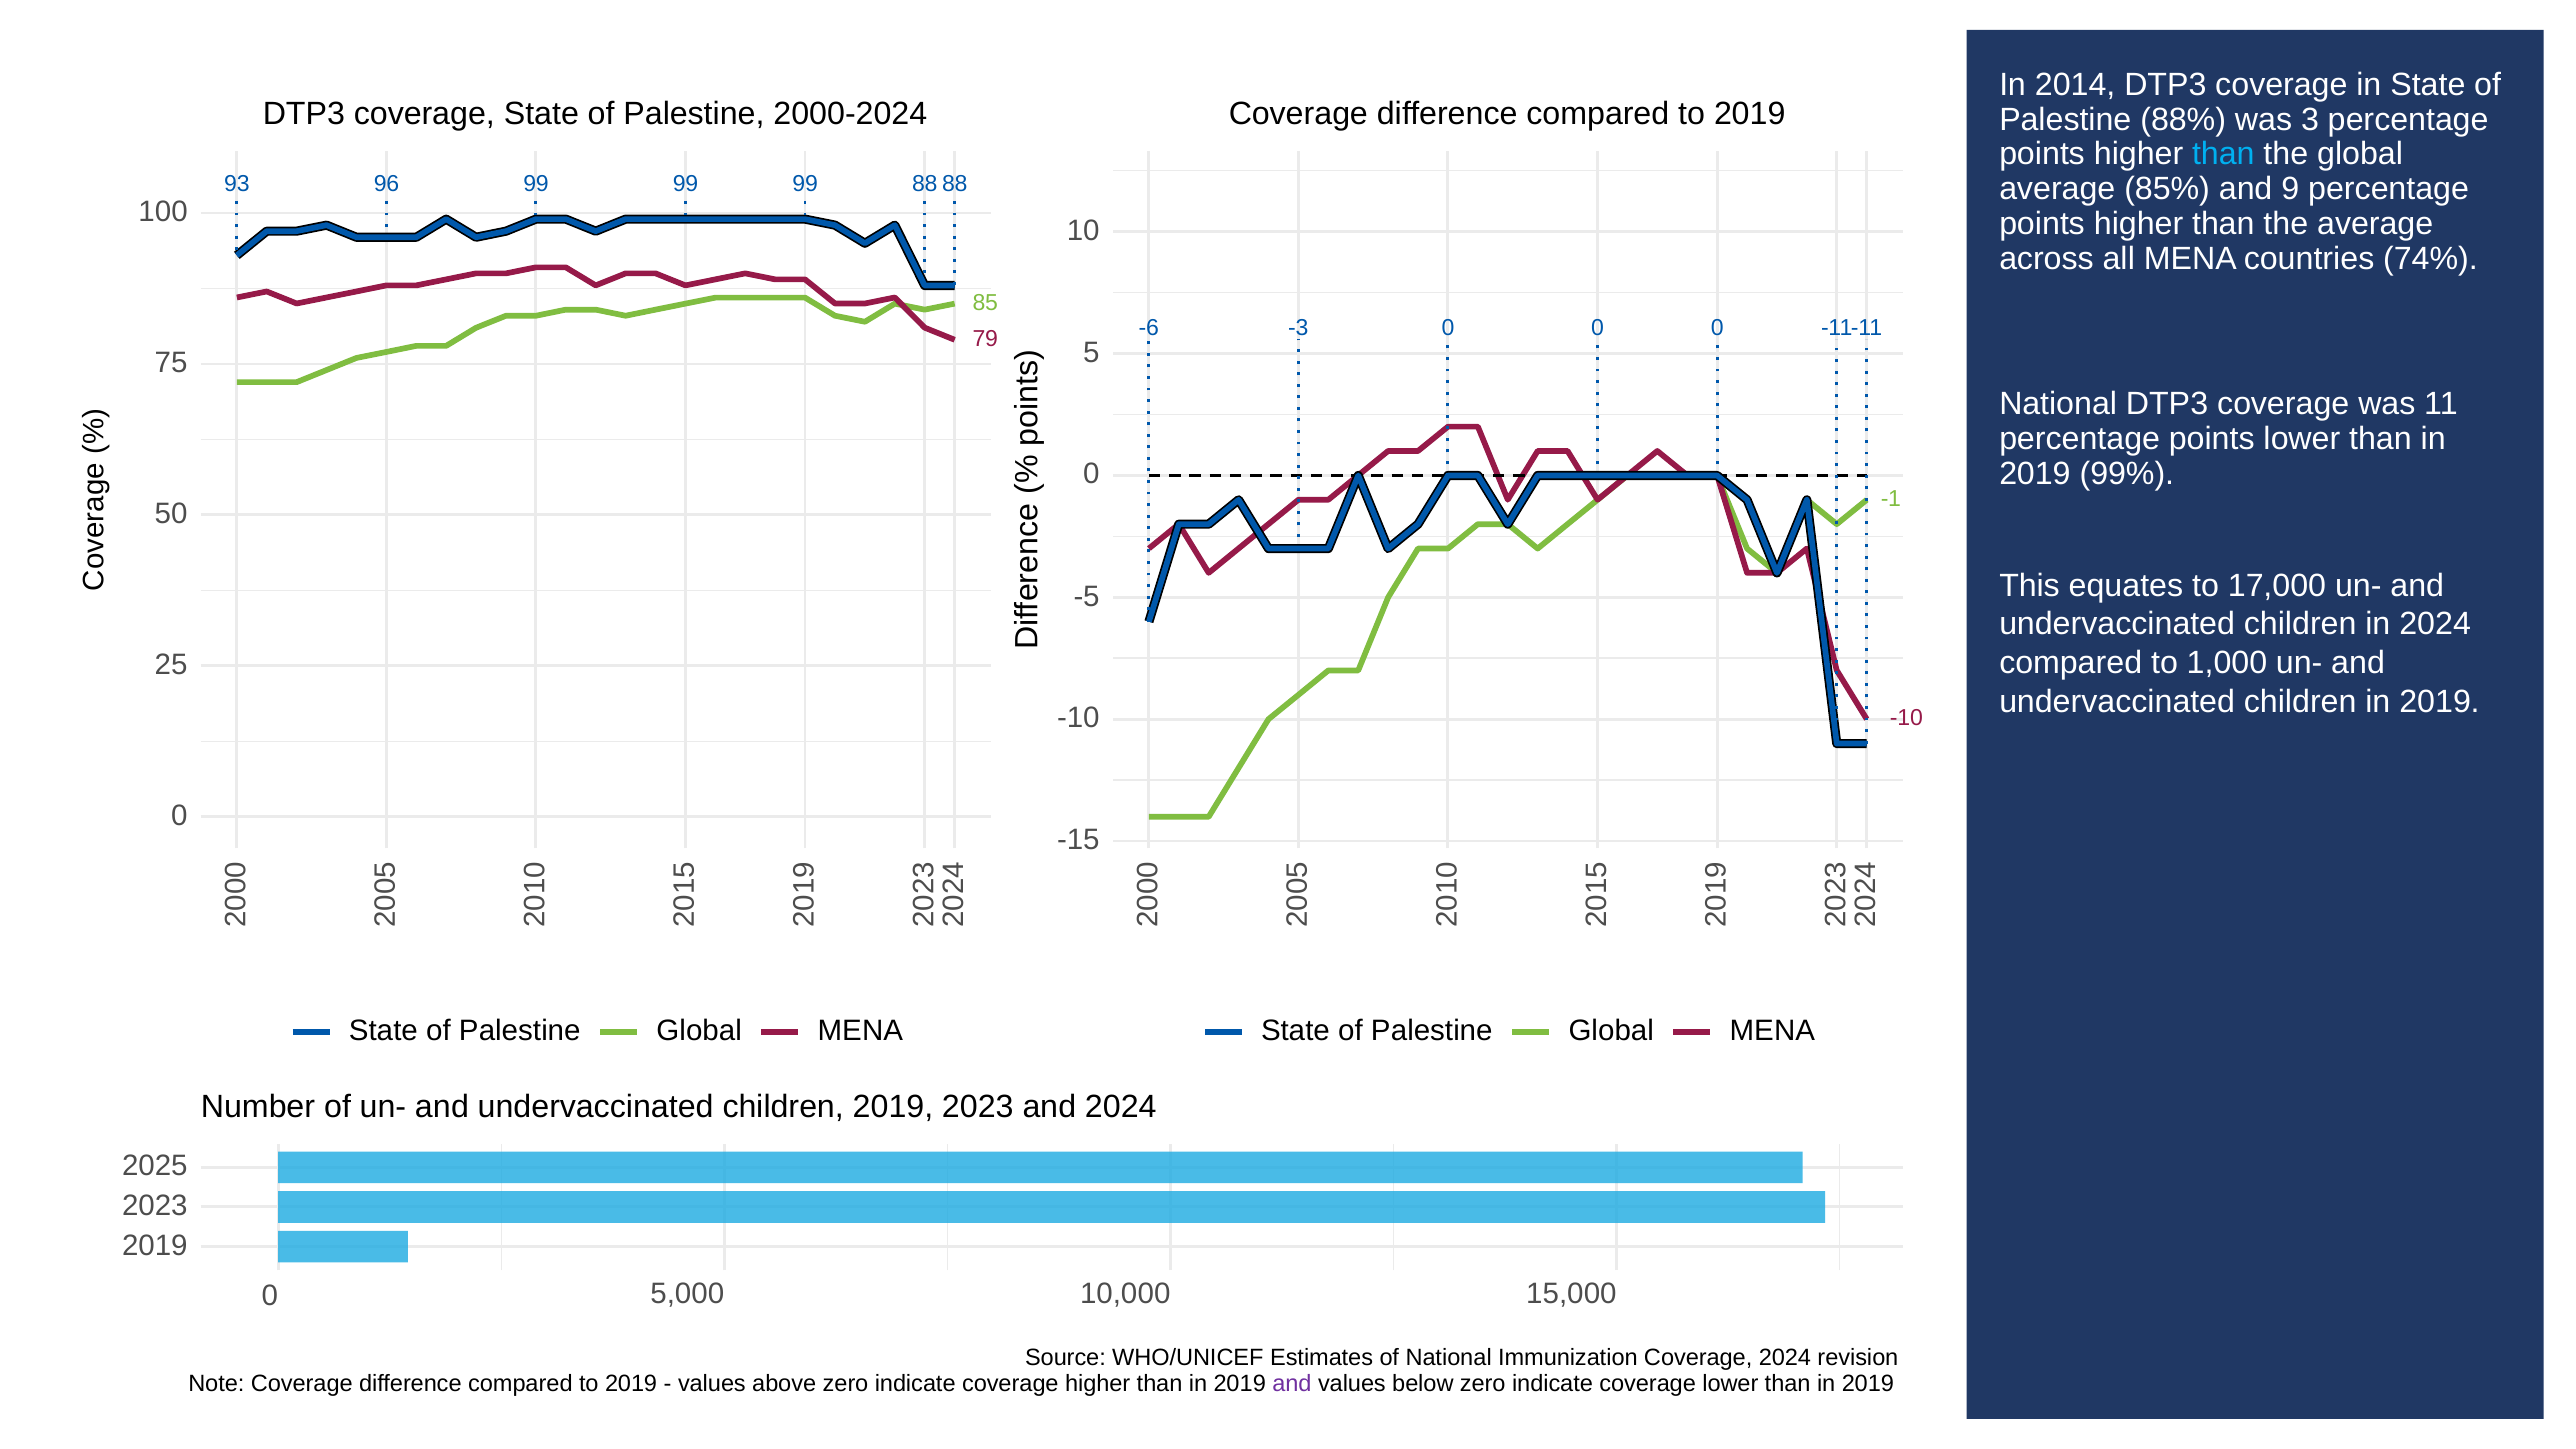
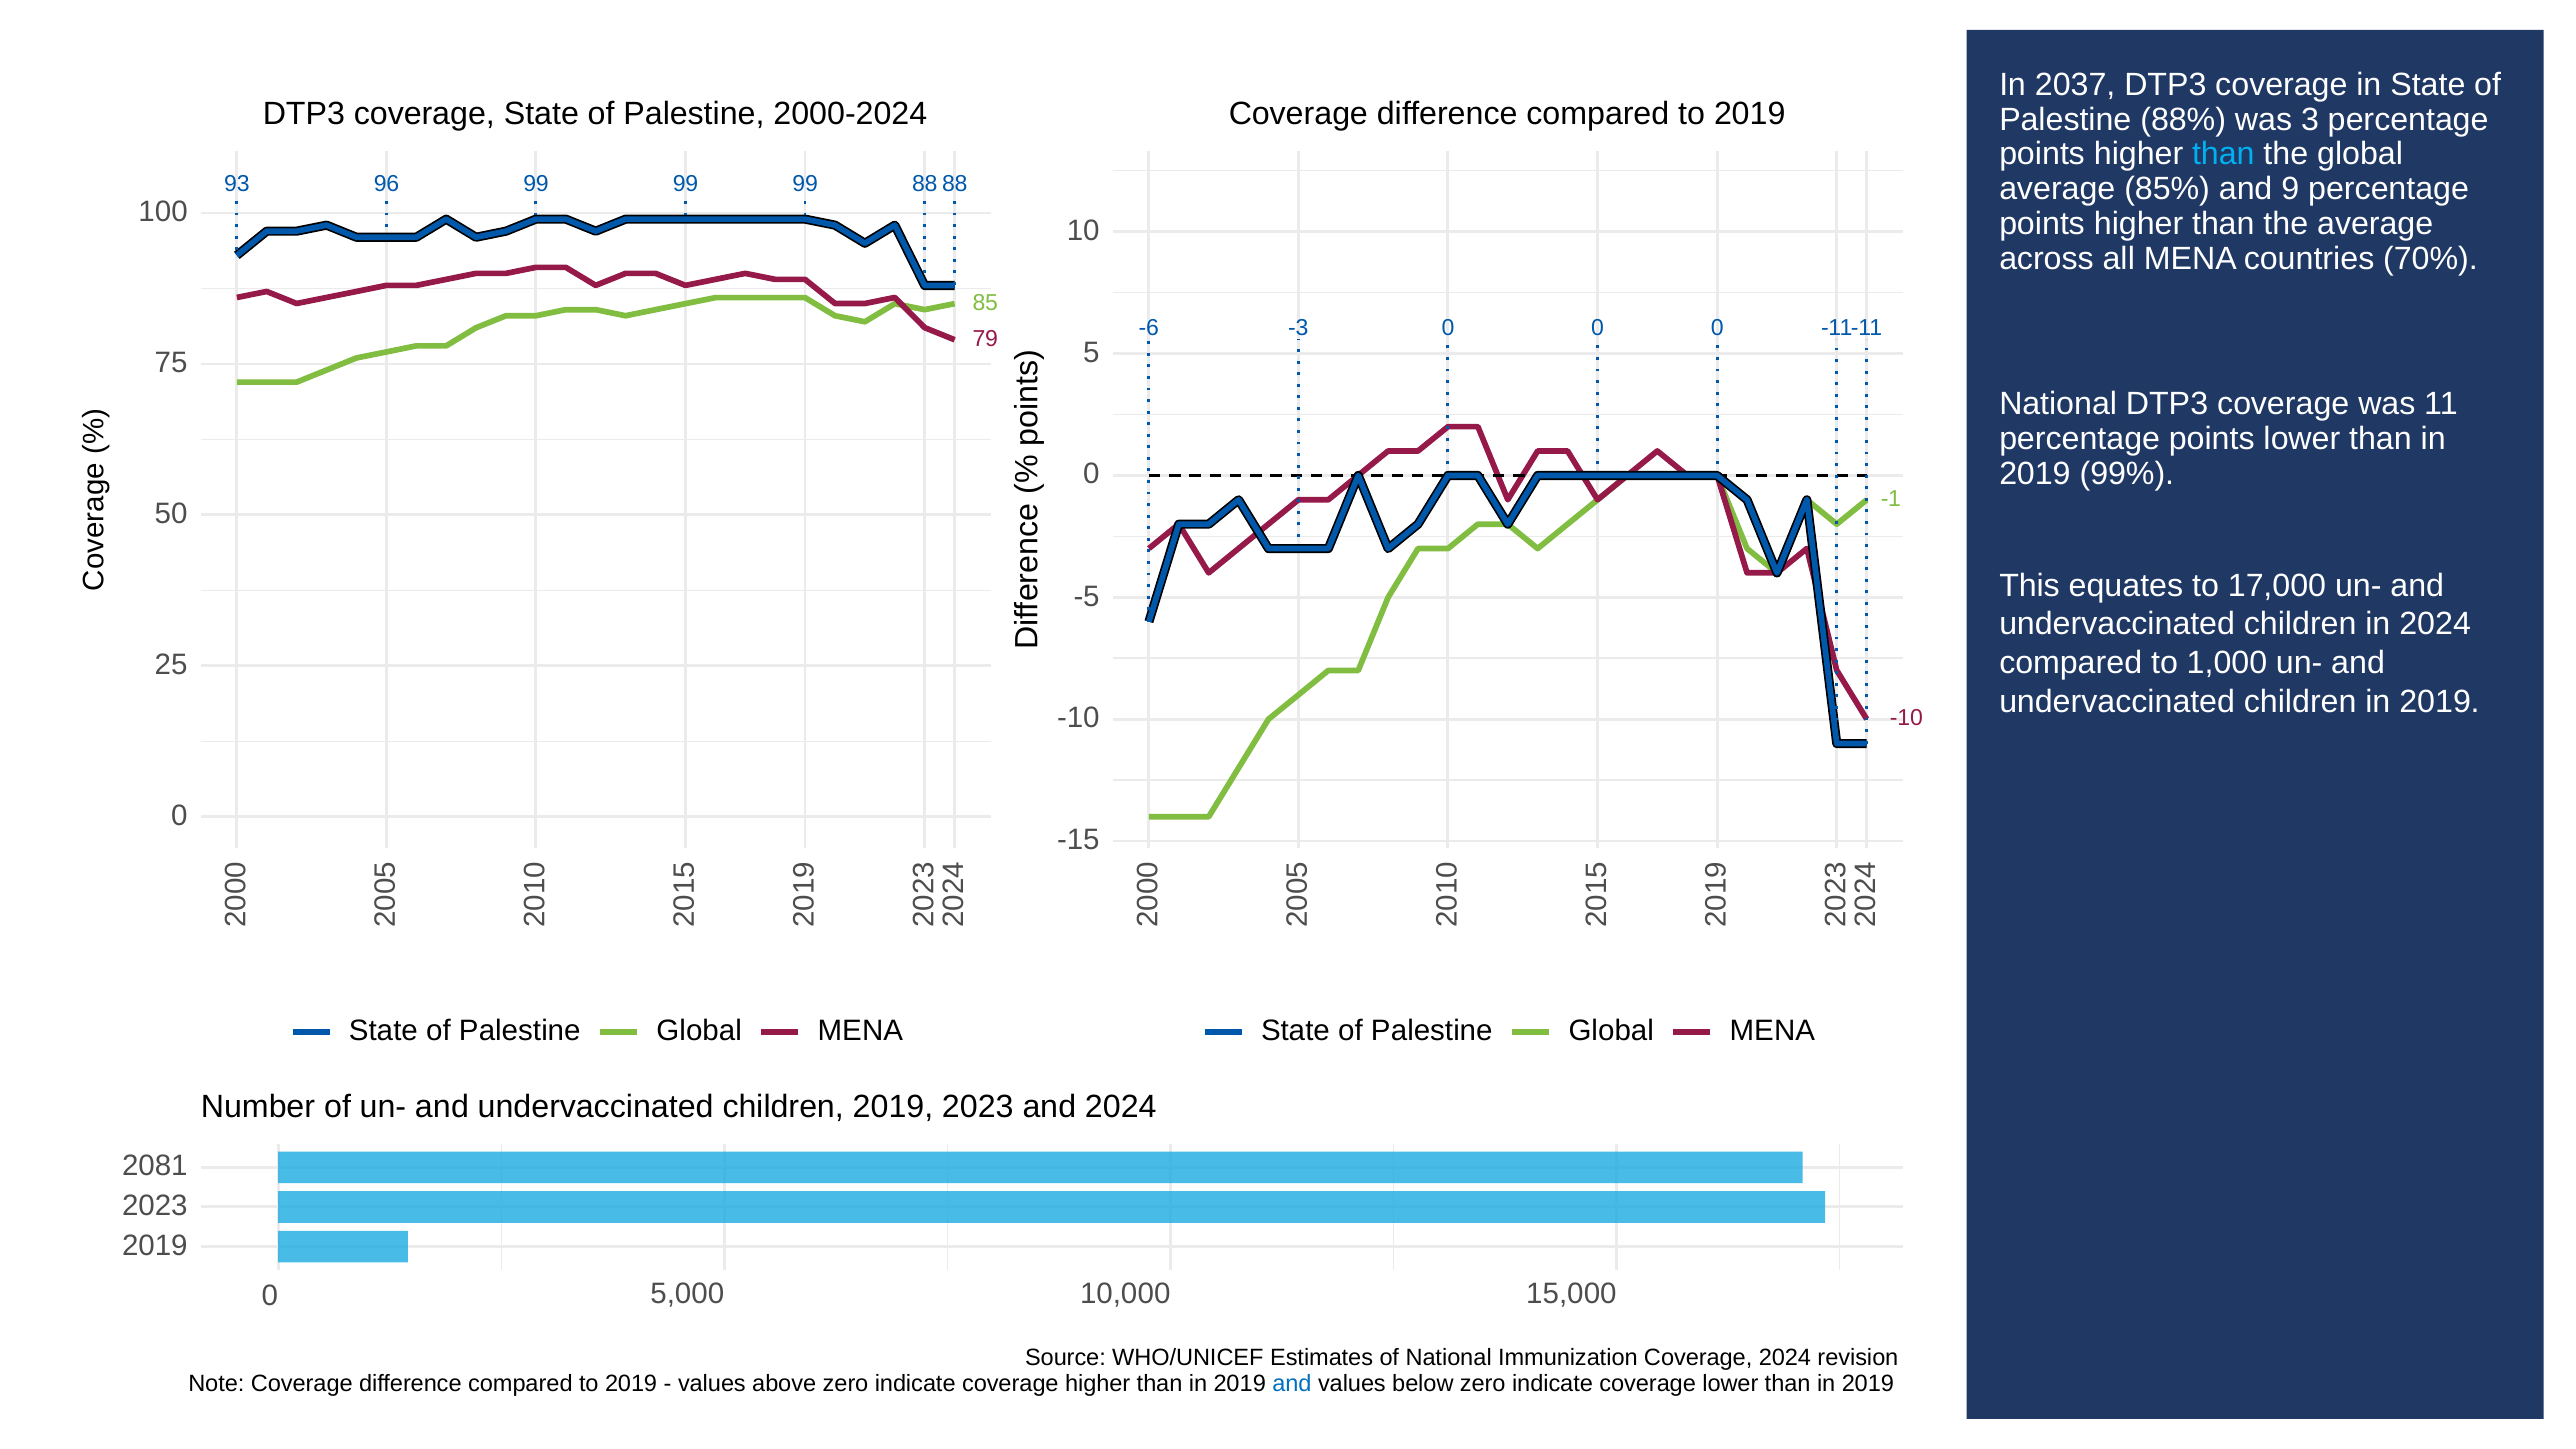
2014: 2014 -> 2037 (2075, 85)
74%: 74% -> 70% (2430, 258)
2025: 2025 -> 2081 (155, 1166)
and colour: purple -> blue (1292, 1383)
